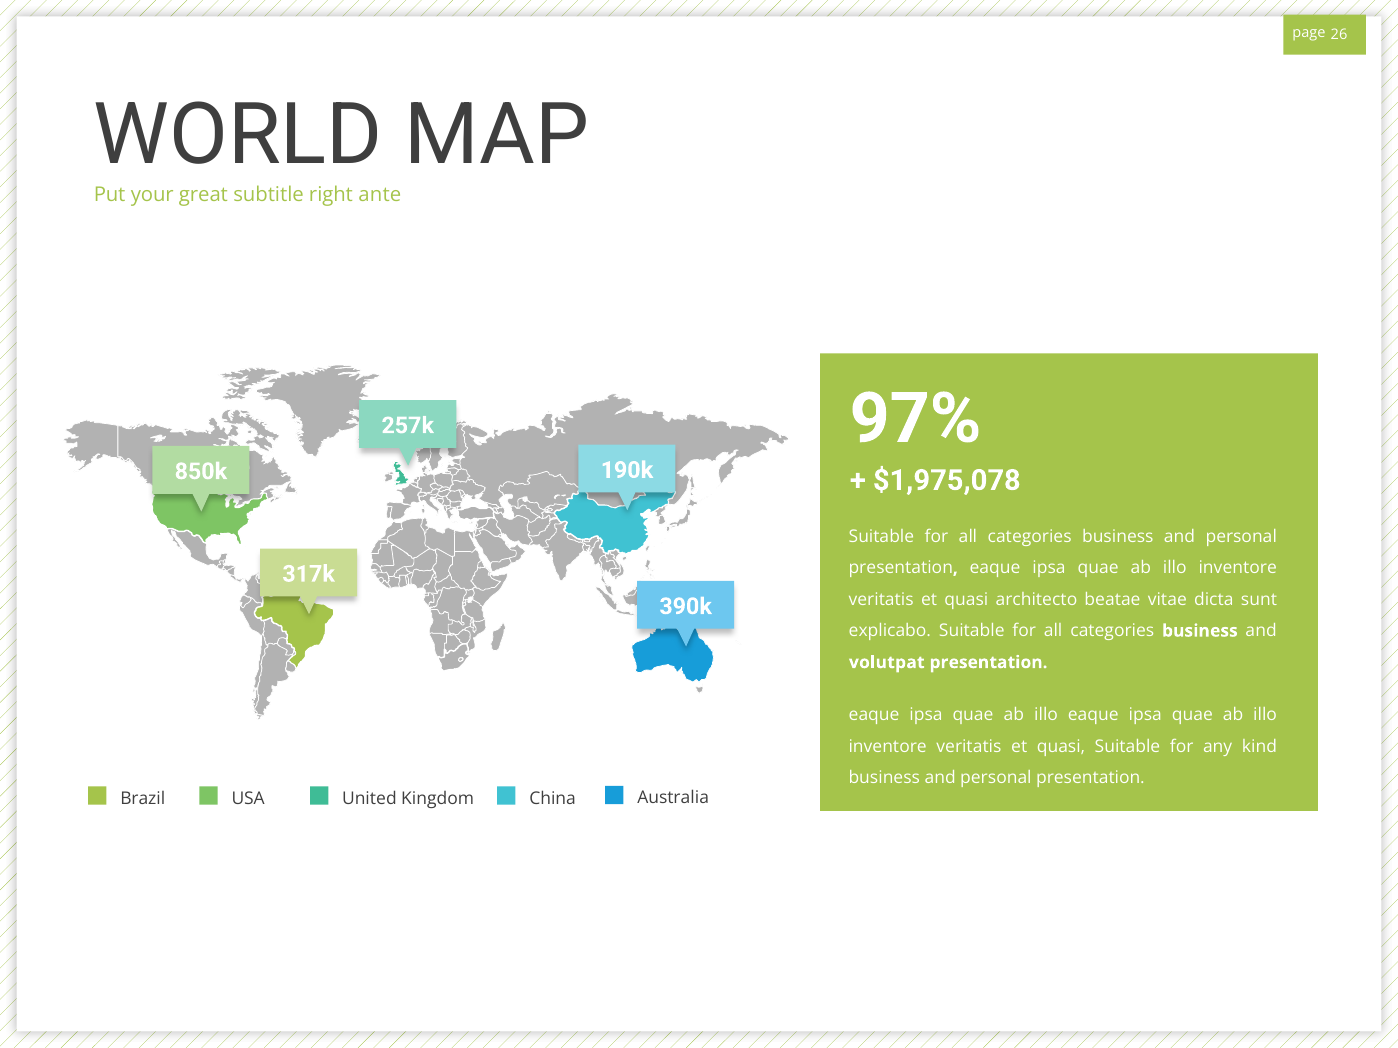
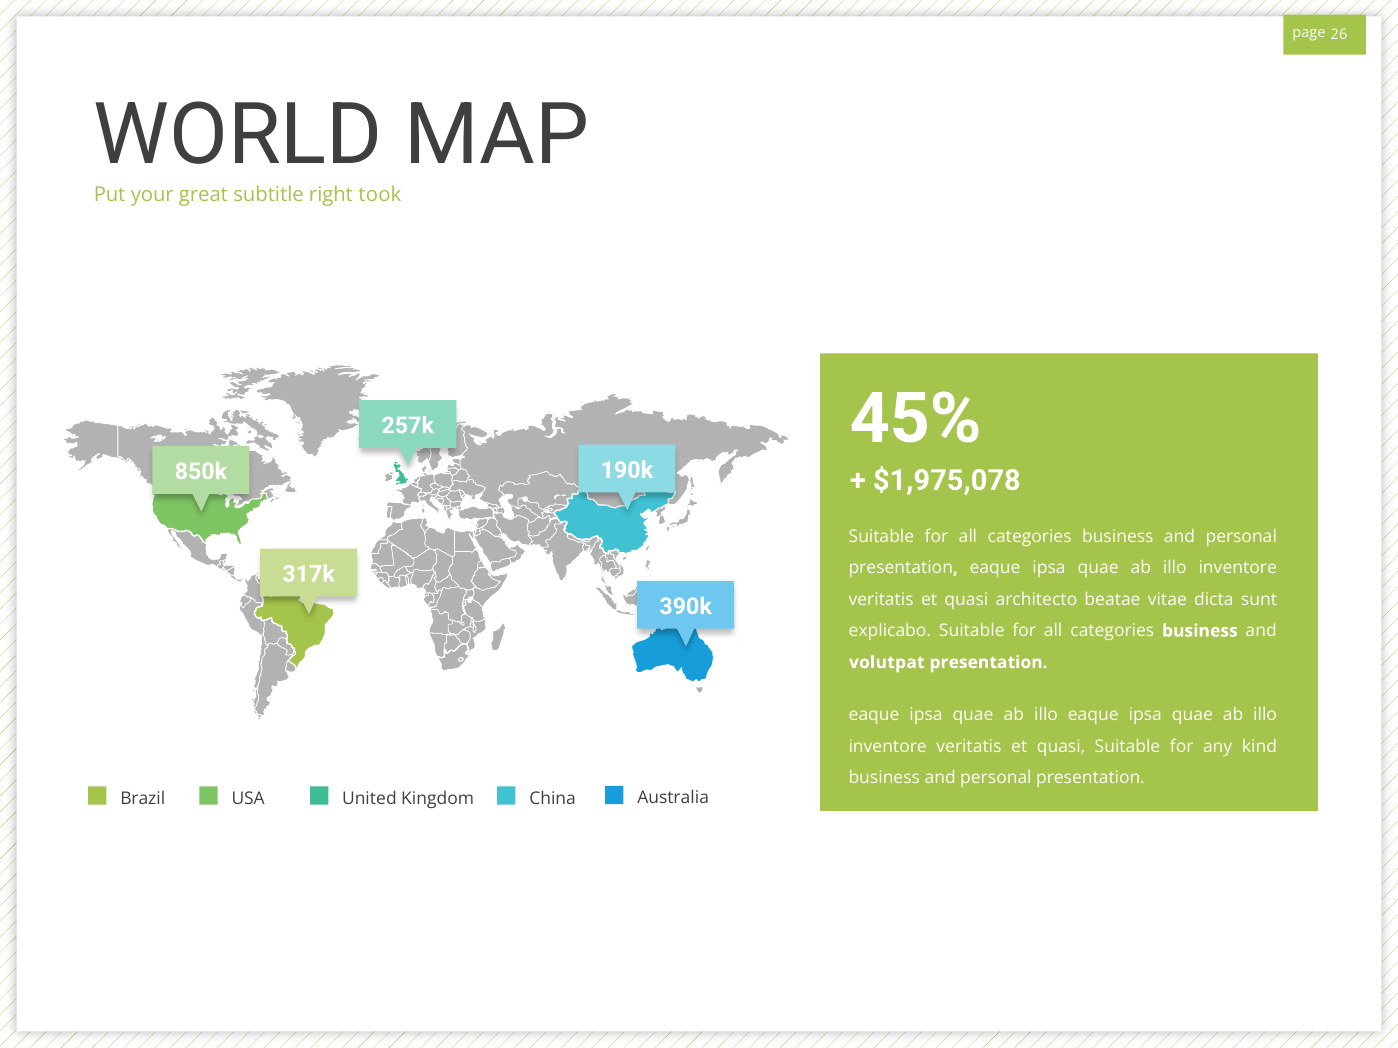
ante: ante -> took (380, 195)
97%: 97% -> 45% (915, 419)
